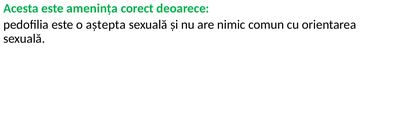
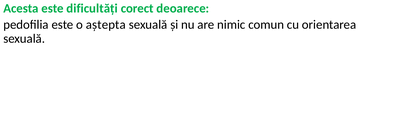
amenința: amenința -> dificultăți (92, 8)
